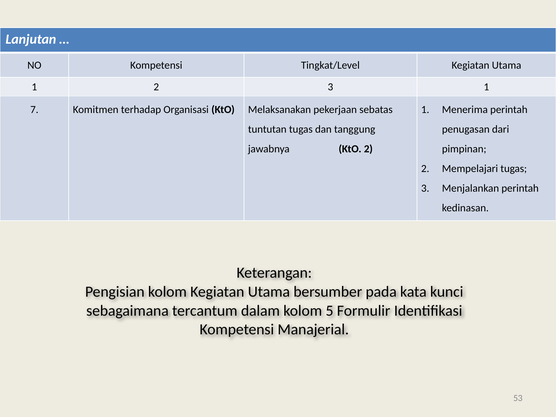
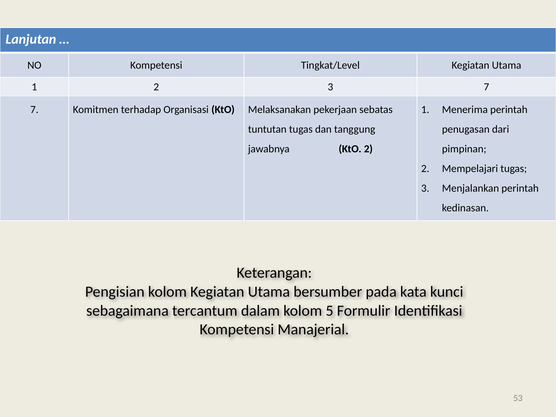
3 1: 1 -> 7 (486, 87)
